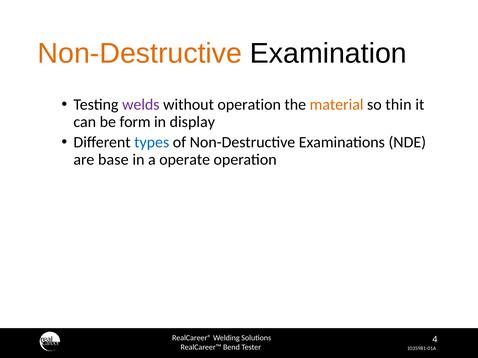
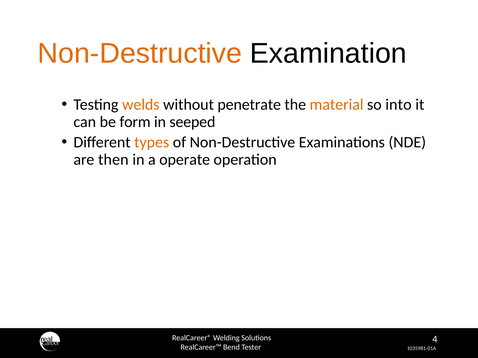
welds colour: purple -> orange (141, 105)
without operation: operation -> penetrate (249, 105)
thin: thin -> into (398, 105)
display: display -> seeped (192, 122)
types colour: blue -> orange (152, 142)
base: base -> then (113, 160)
